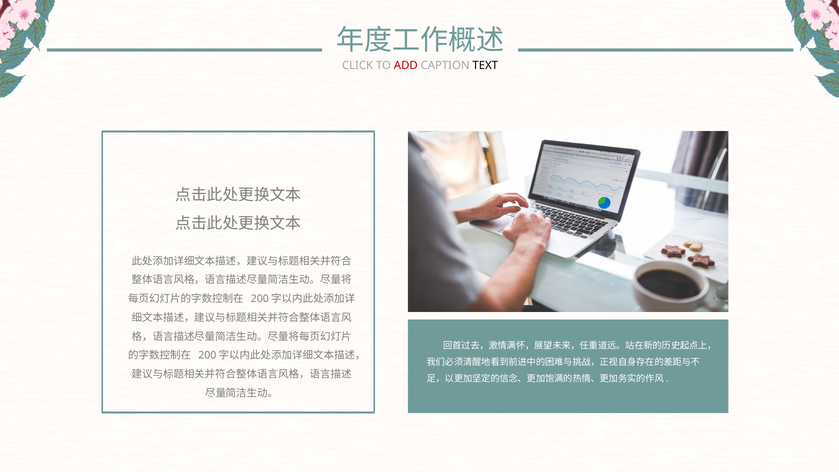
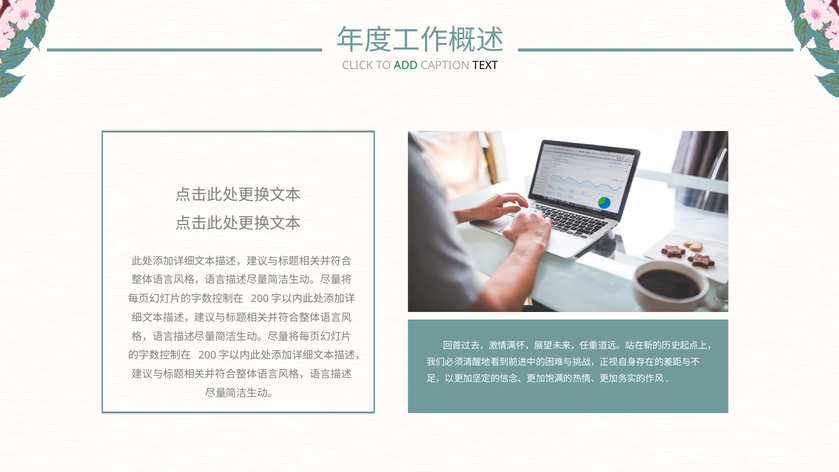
ADD colour: red -> green (406, 66)
